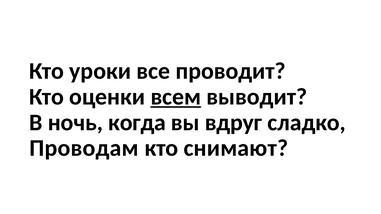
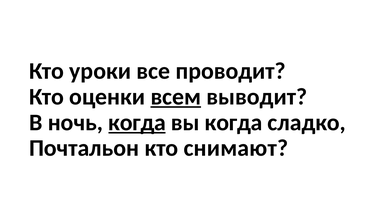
когда underline: none -> present (137, 123)
вы вдруг: вдруг -> когда (234, 123)
Проводам: Проводам -> Почтальон (84, 148)
